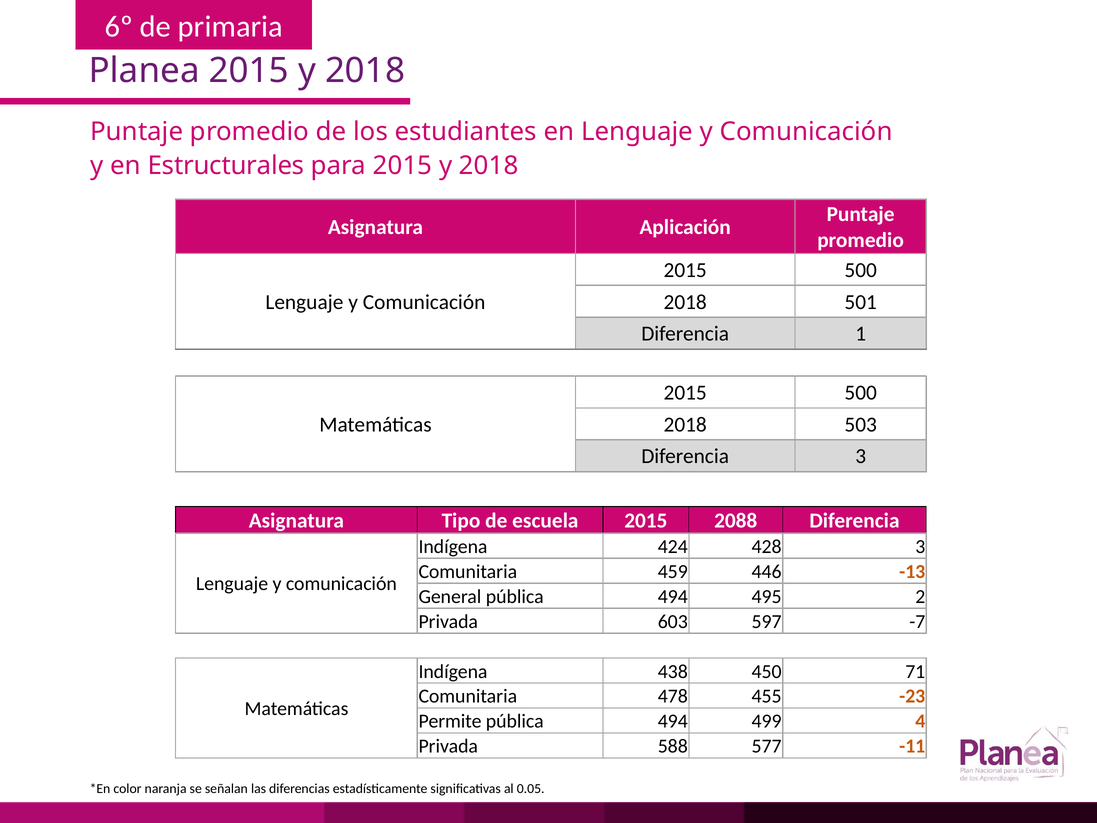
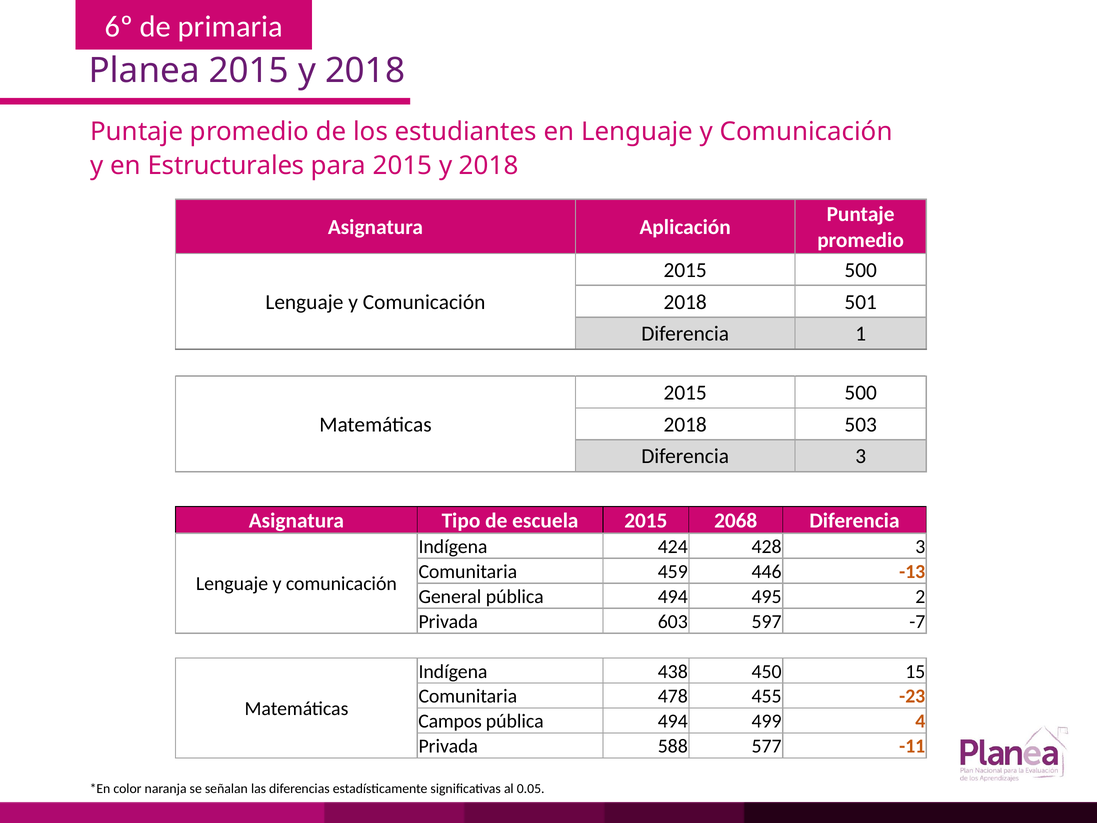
2088: 2088 -> 2068 (736, 521)
71: 71 -> 15 (915, 671)
Permite: Permite -> Campos (450, 721)
